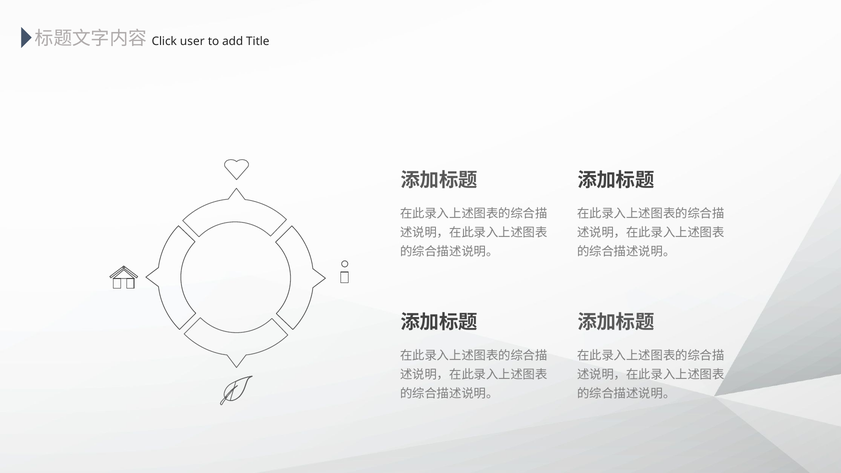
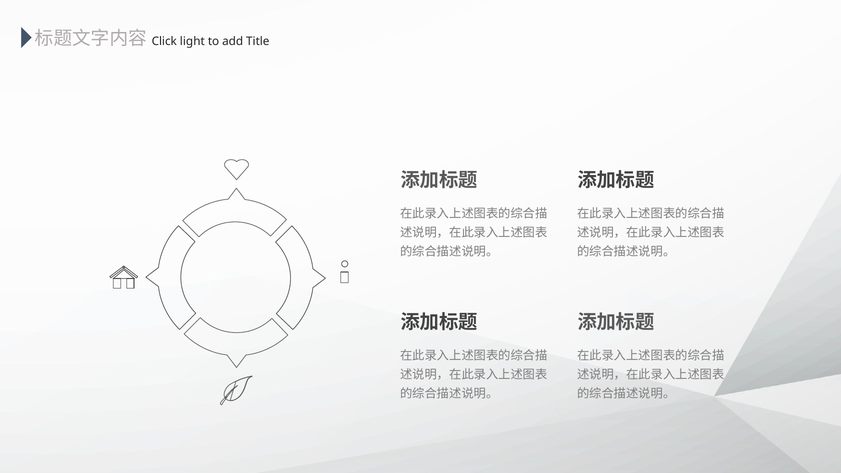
user: user -> light (192, 41)
